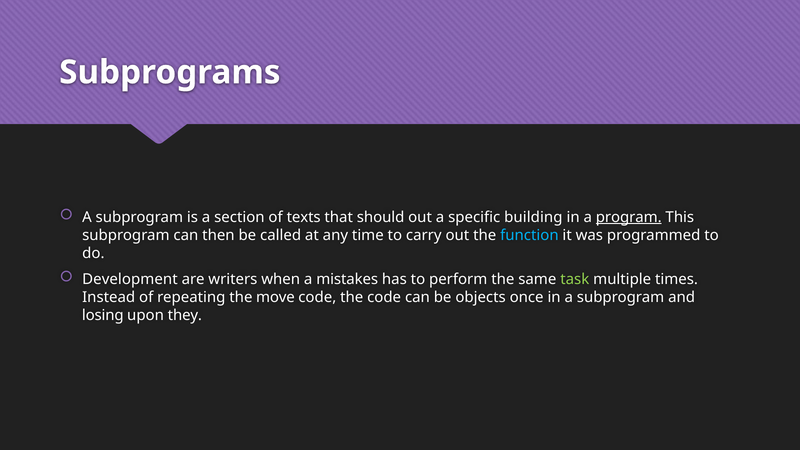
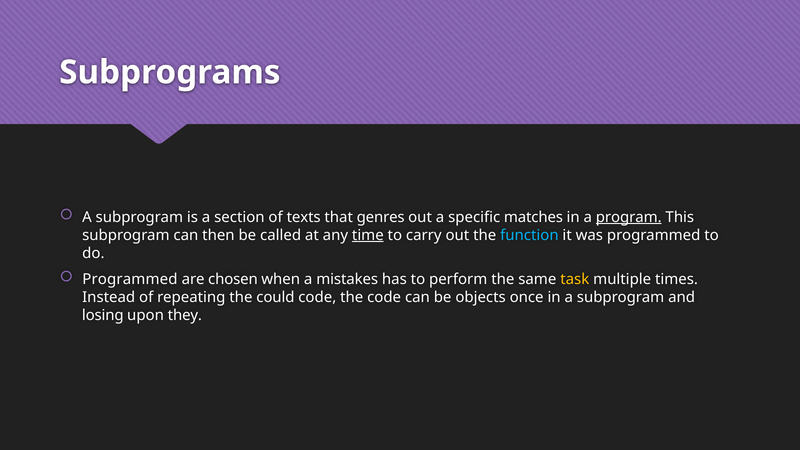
should: should -> genres (381, 217)
building: building -> matches (533, 217)
time underline: none -> present (368, 235)
Development: Development -> Programmed (130, 279)
writers: writers -> chosen (233, 279)
task colour: light green -> yellow (575, 279)
move: move -> could (275, 297)
